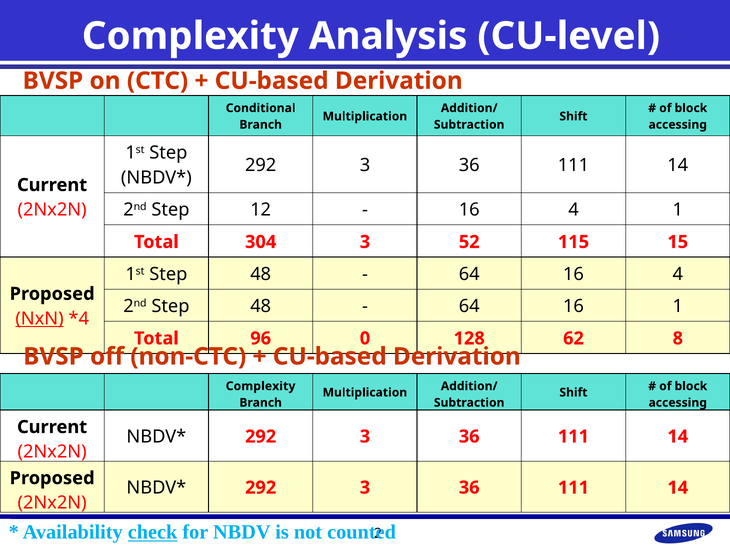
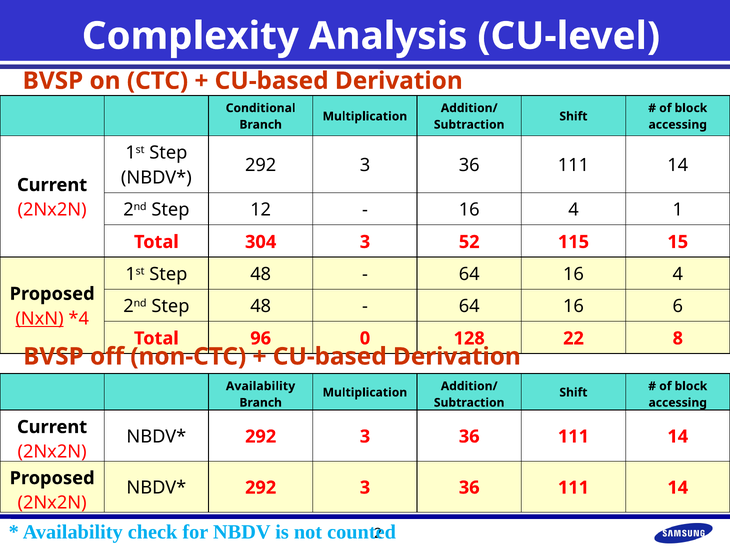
16 1: 1 -> 6 (678, 307)
62: 62 -> 22 (573, 339)
Complexity: Complexity -> Availability (261, 386)
check underline: present -> none (153, 533)
